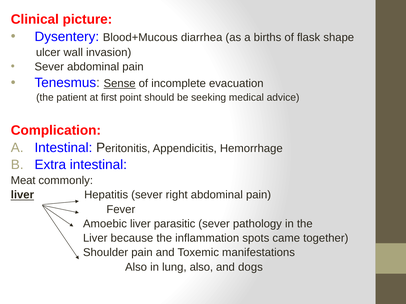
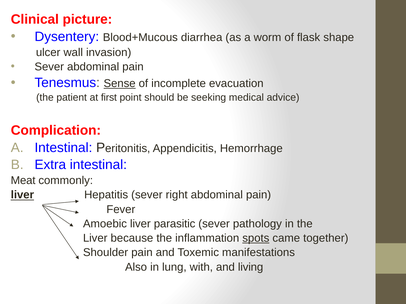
births: births -> worm (268, 37)
spots underline: none -> present (256, 239)
lung also: also -> with (201, 267)
dogs: dogs -> living (251, 267)
